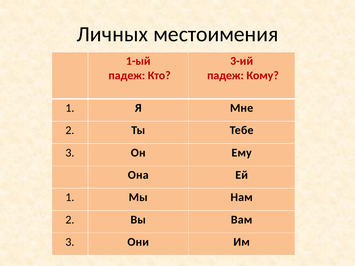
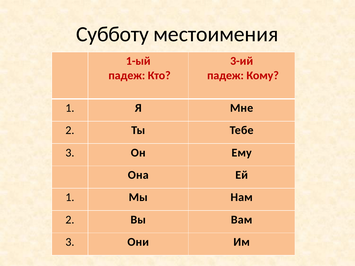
Личных: Личных -> Субботу (113, 34)
